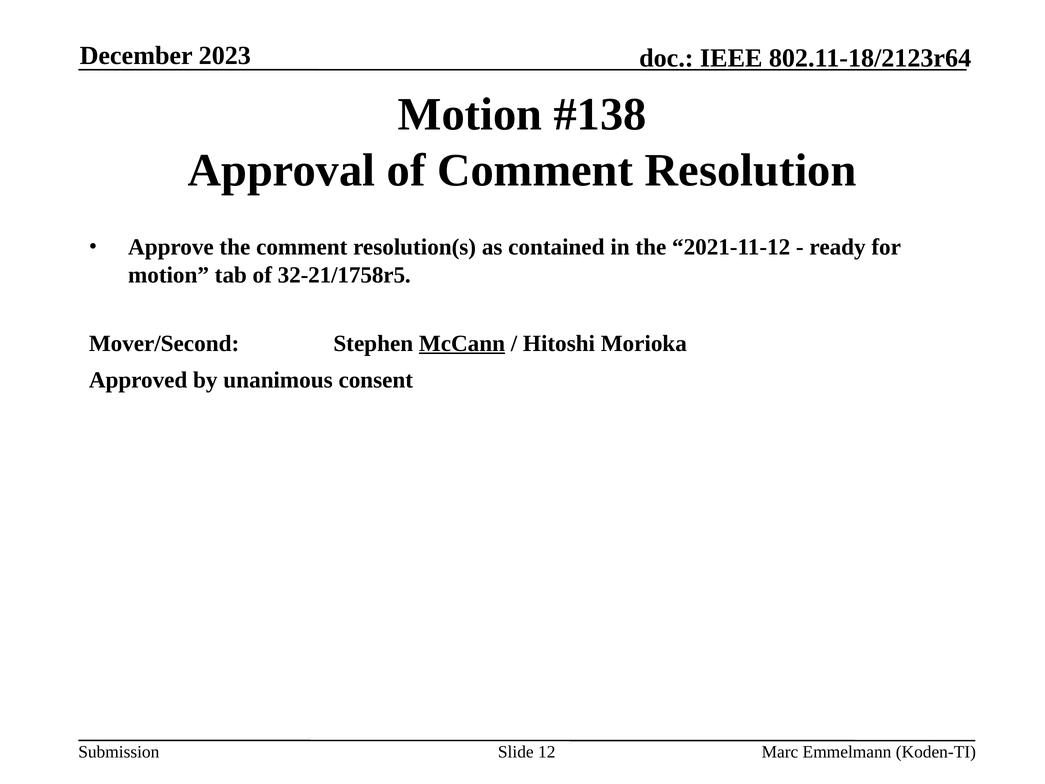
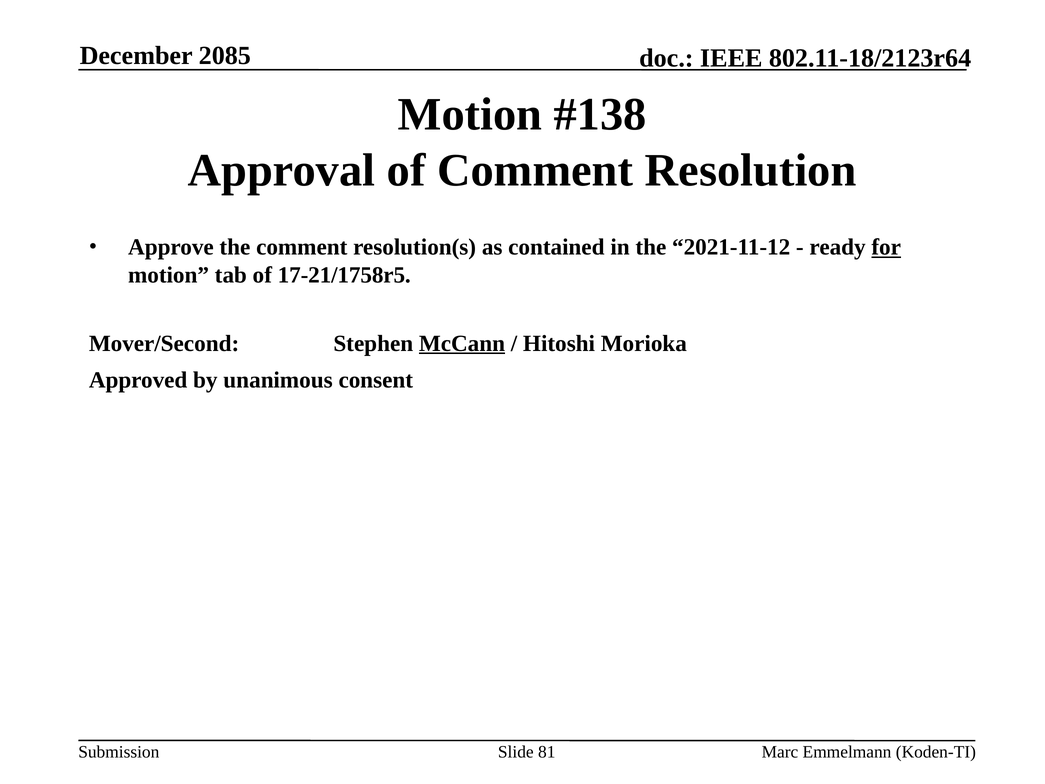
2023: 2023 -> 2085 (225, 55)
for underline: none -> present (886, 247)
32-21/1758r5: 32-21/1758r5 -> 17-21/1758r5 (344, 275)
12: 12 -> 81 (547, 752)
